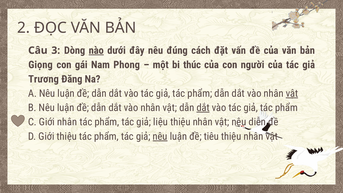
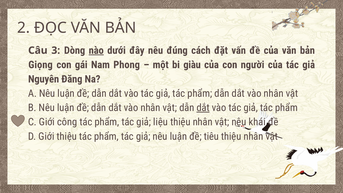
thúc: thúc -> giàu (192, 65)
Trương: Trương -> Nguyên (44, 79)
vật underline: present -> none (292, 93)
Giới nhân: nhân -> công (67, 122)
diễn: diễn -> khái (257, 122)
nêu underline: present -> none (160, 136)
